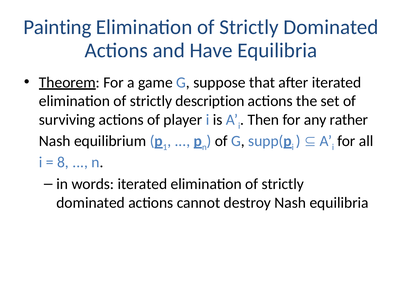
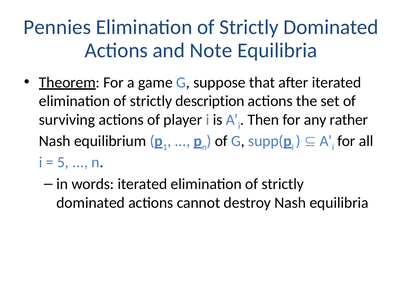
Painting: Painting -> Pennies (57, 27)
Have: Have -> Note (211, 50)
8: 8 -> 5 (63, 162)
